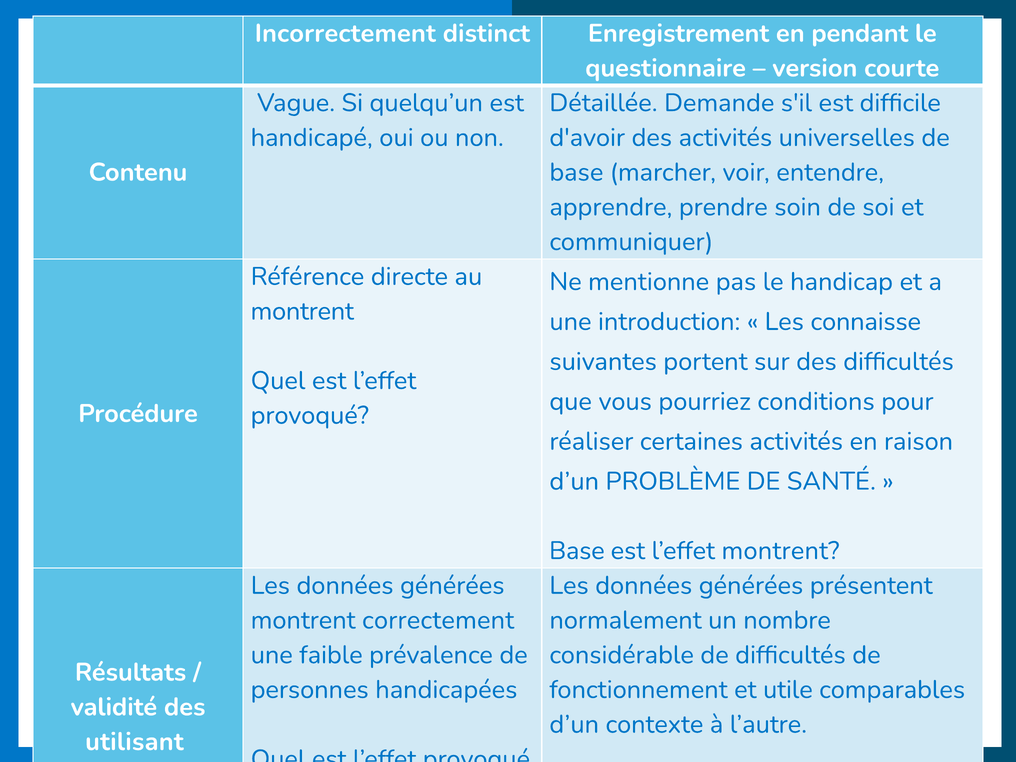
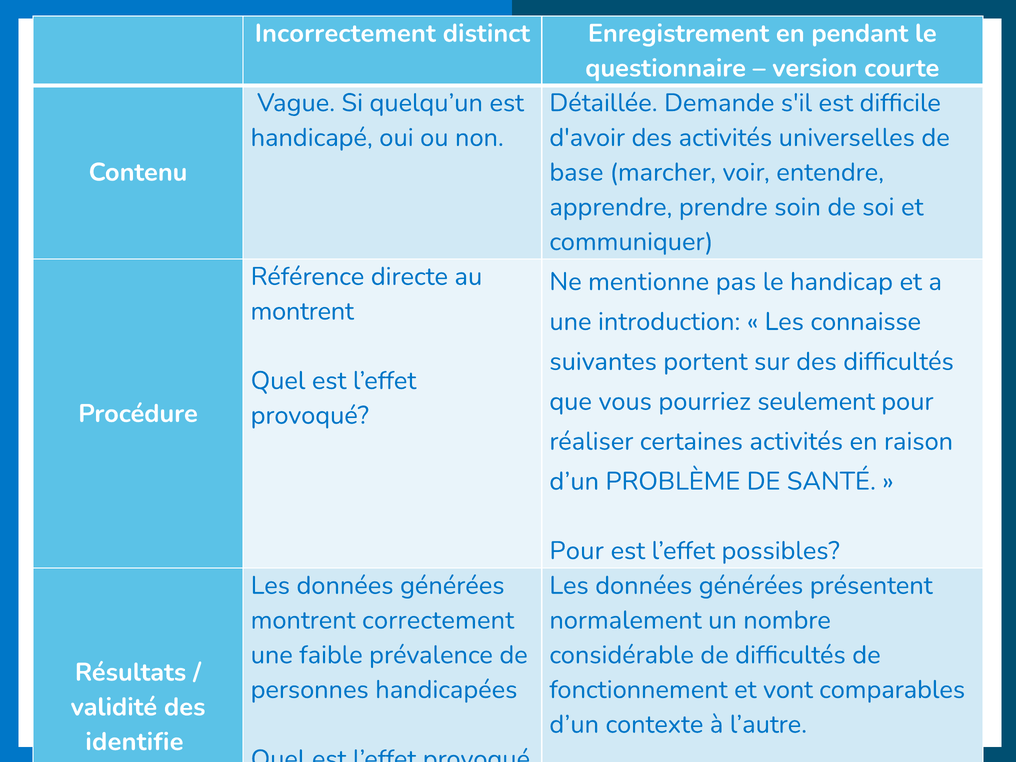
conditions: conditions -> seulement (816, 401)
Base: Base -> Pour (577, 551)
l’effet montrent: montrent -> possibles (781, 551)
utile: utile -> vont (788, 690)
utilisant: utilisant -> identifie (134, 742)
